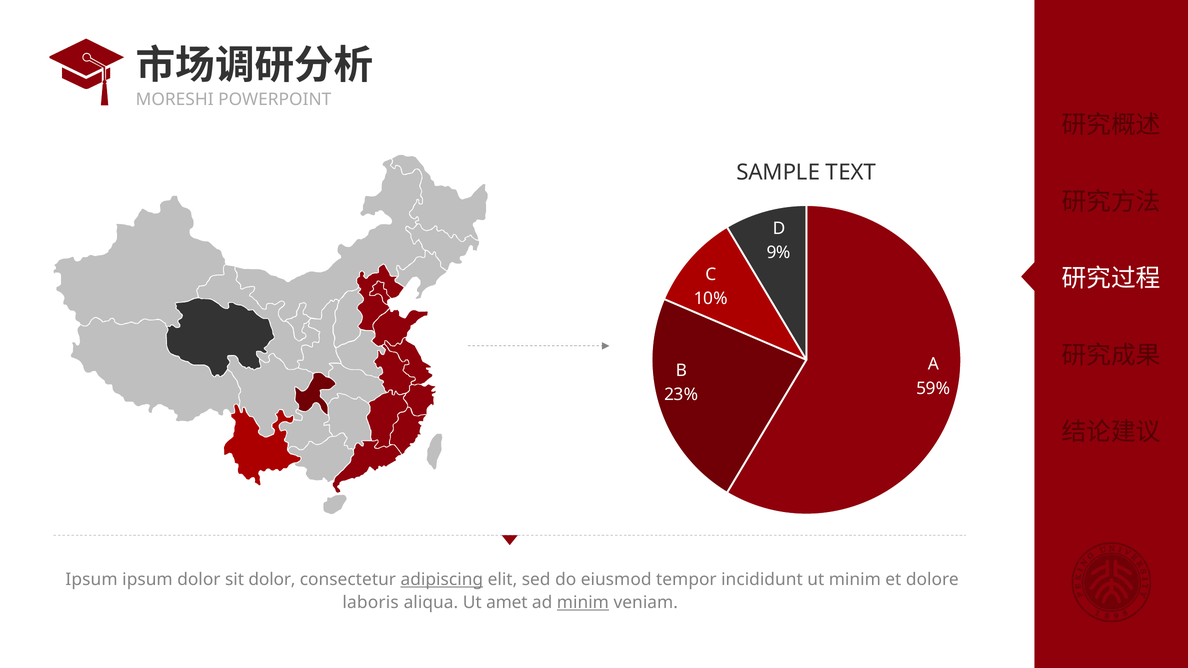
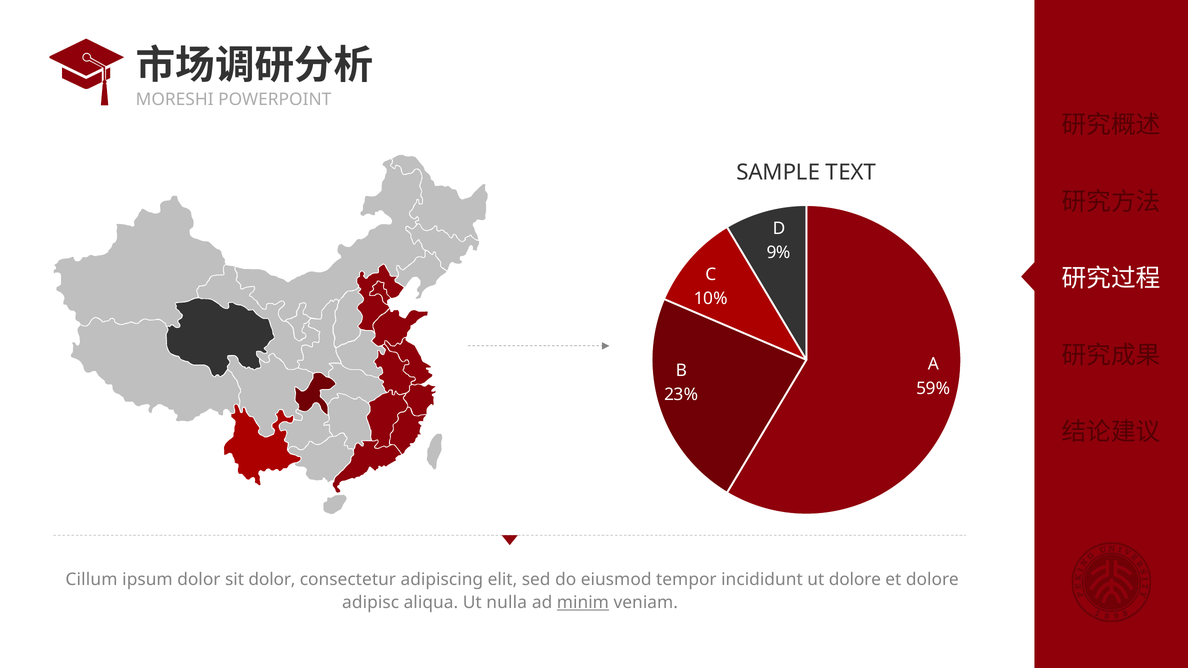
Ipsum: Ipsum -> Cillum (92, 580)
adipiscing underline: present -> none (442, 580)
ut minim: minim -> dolore (855, 580)
laboris: laboris -> adipisc (371, 603)
amet: amet -> nulla (507, 603)
